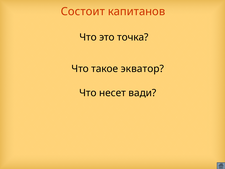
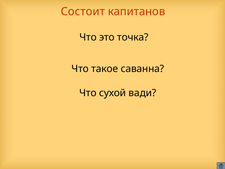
экватор: экватор -> саванна (142, 69)
несет: несет -> сухой (113, 93)
